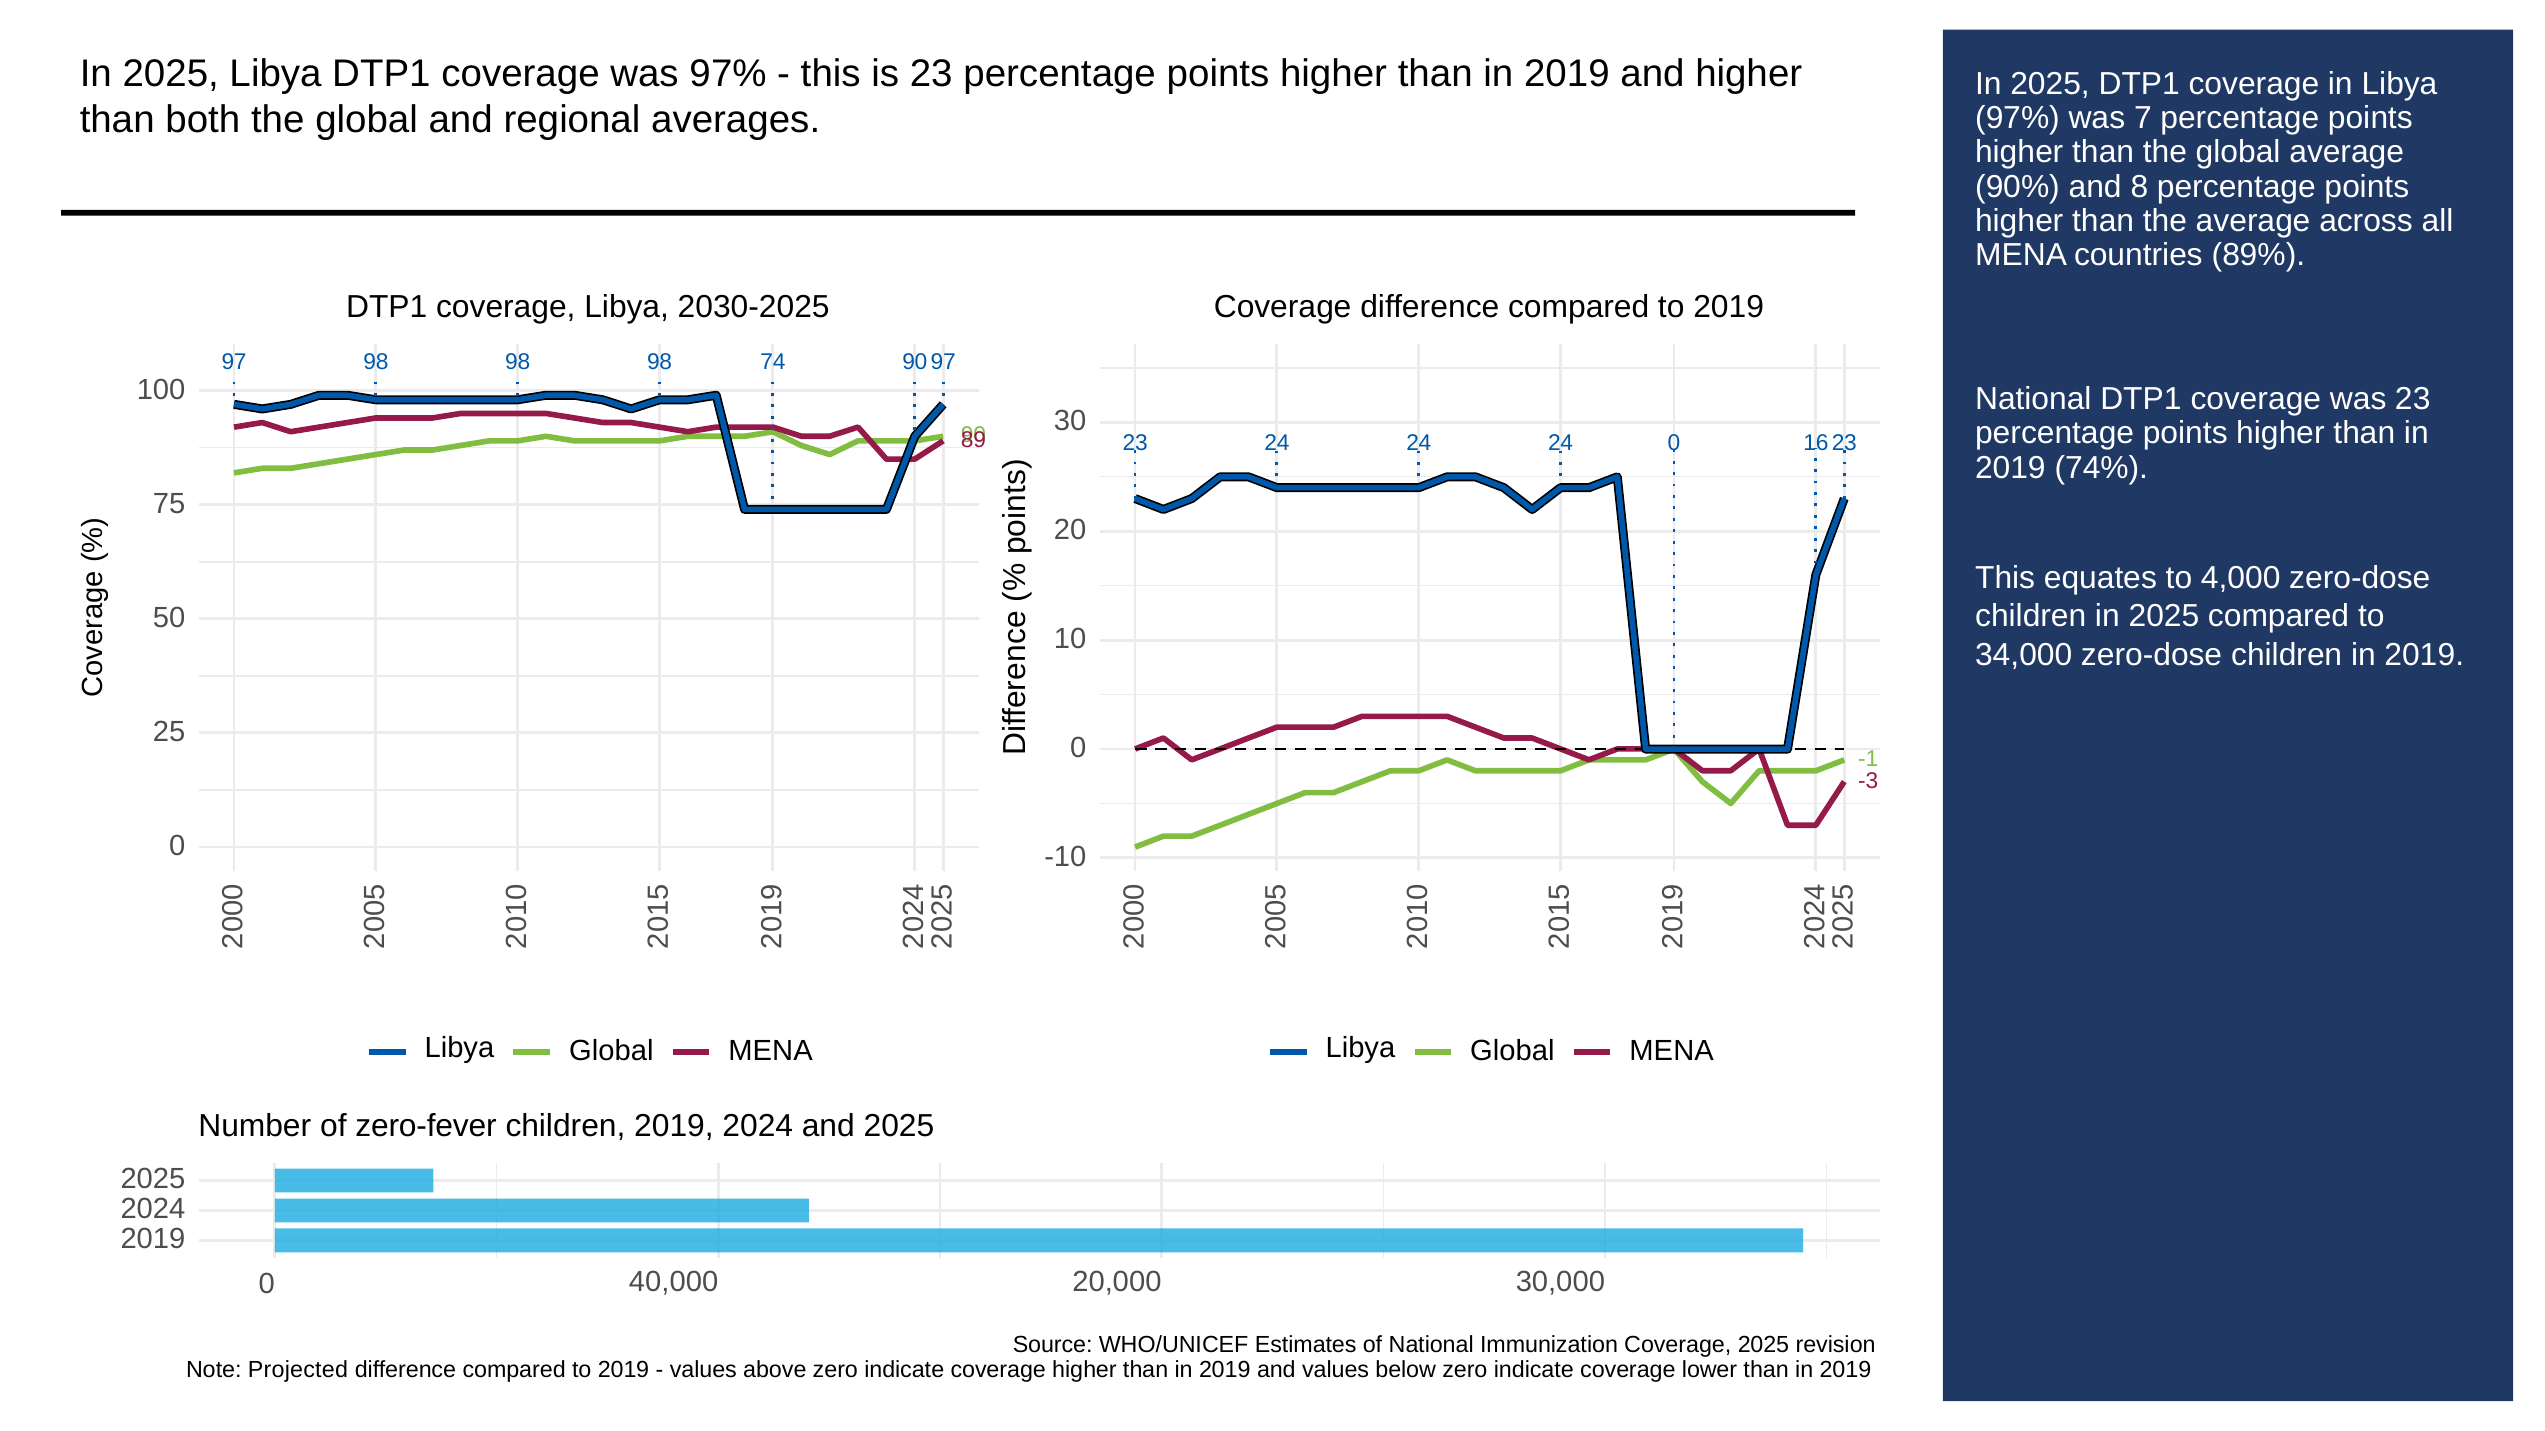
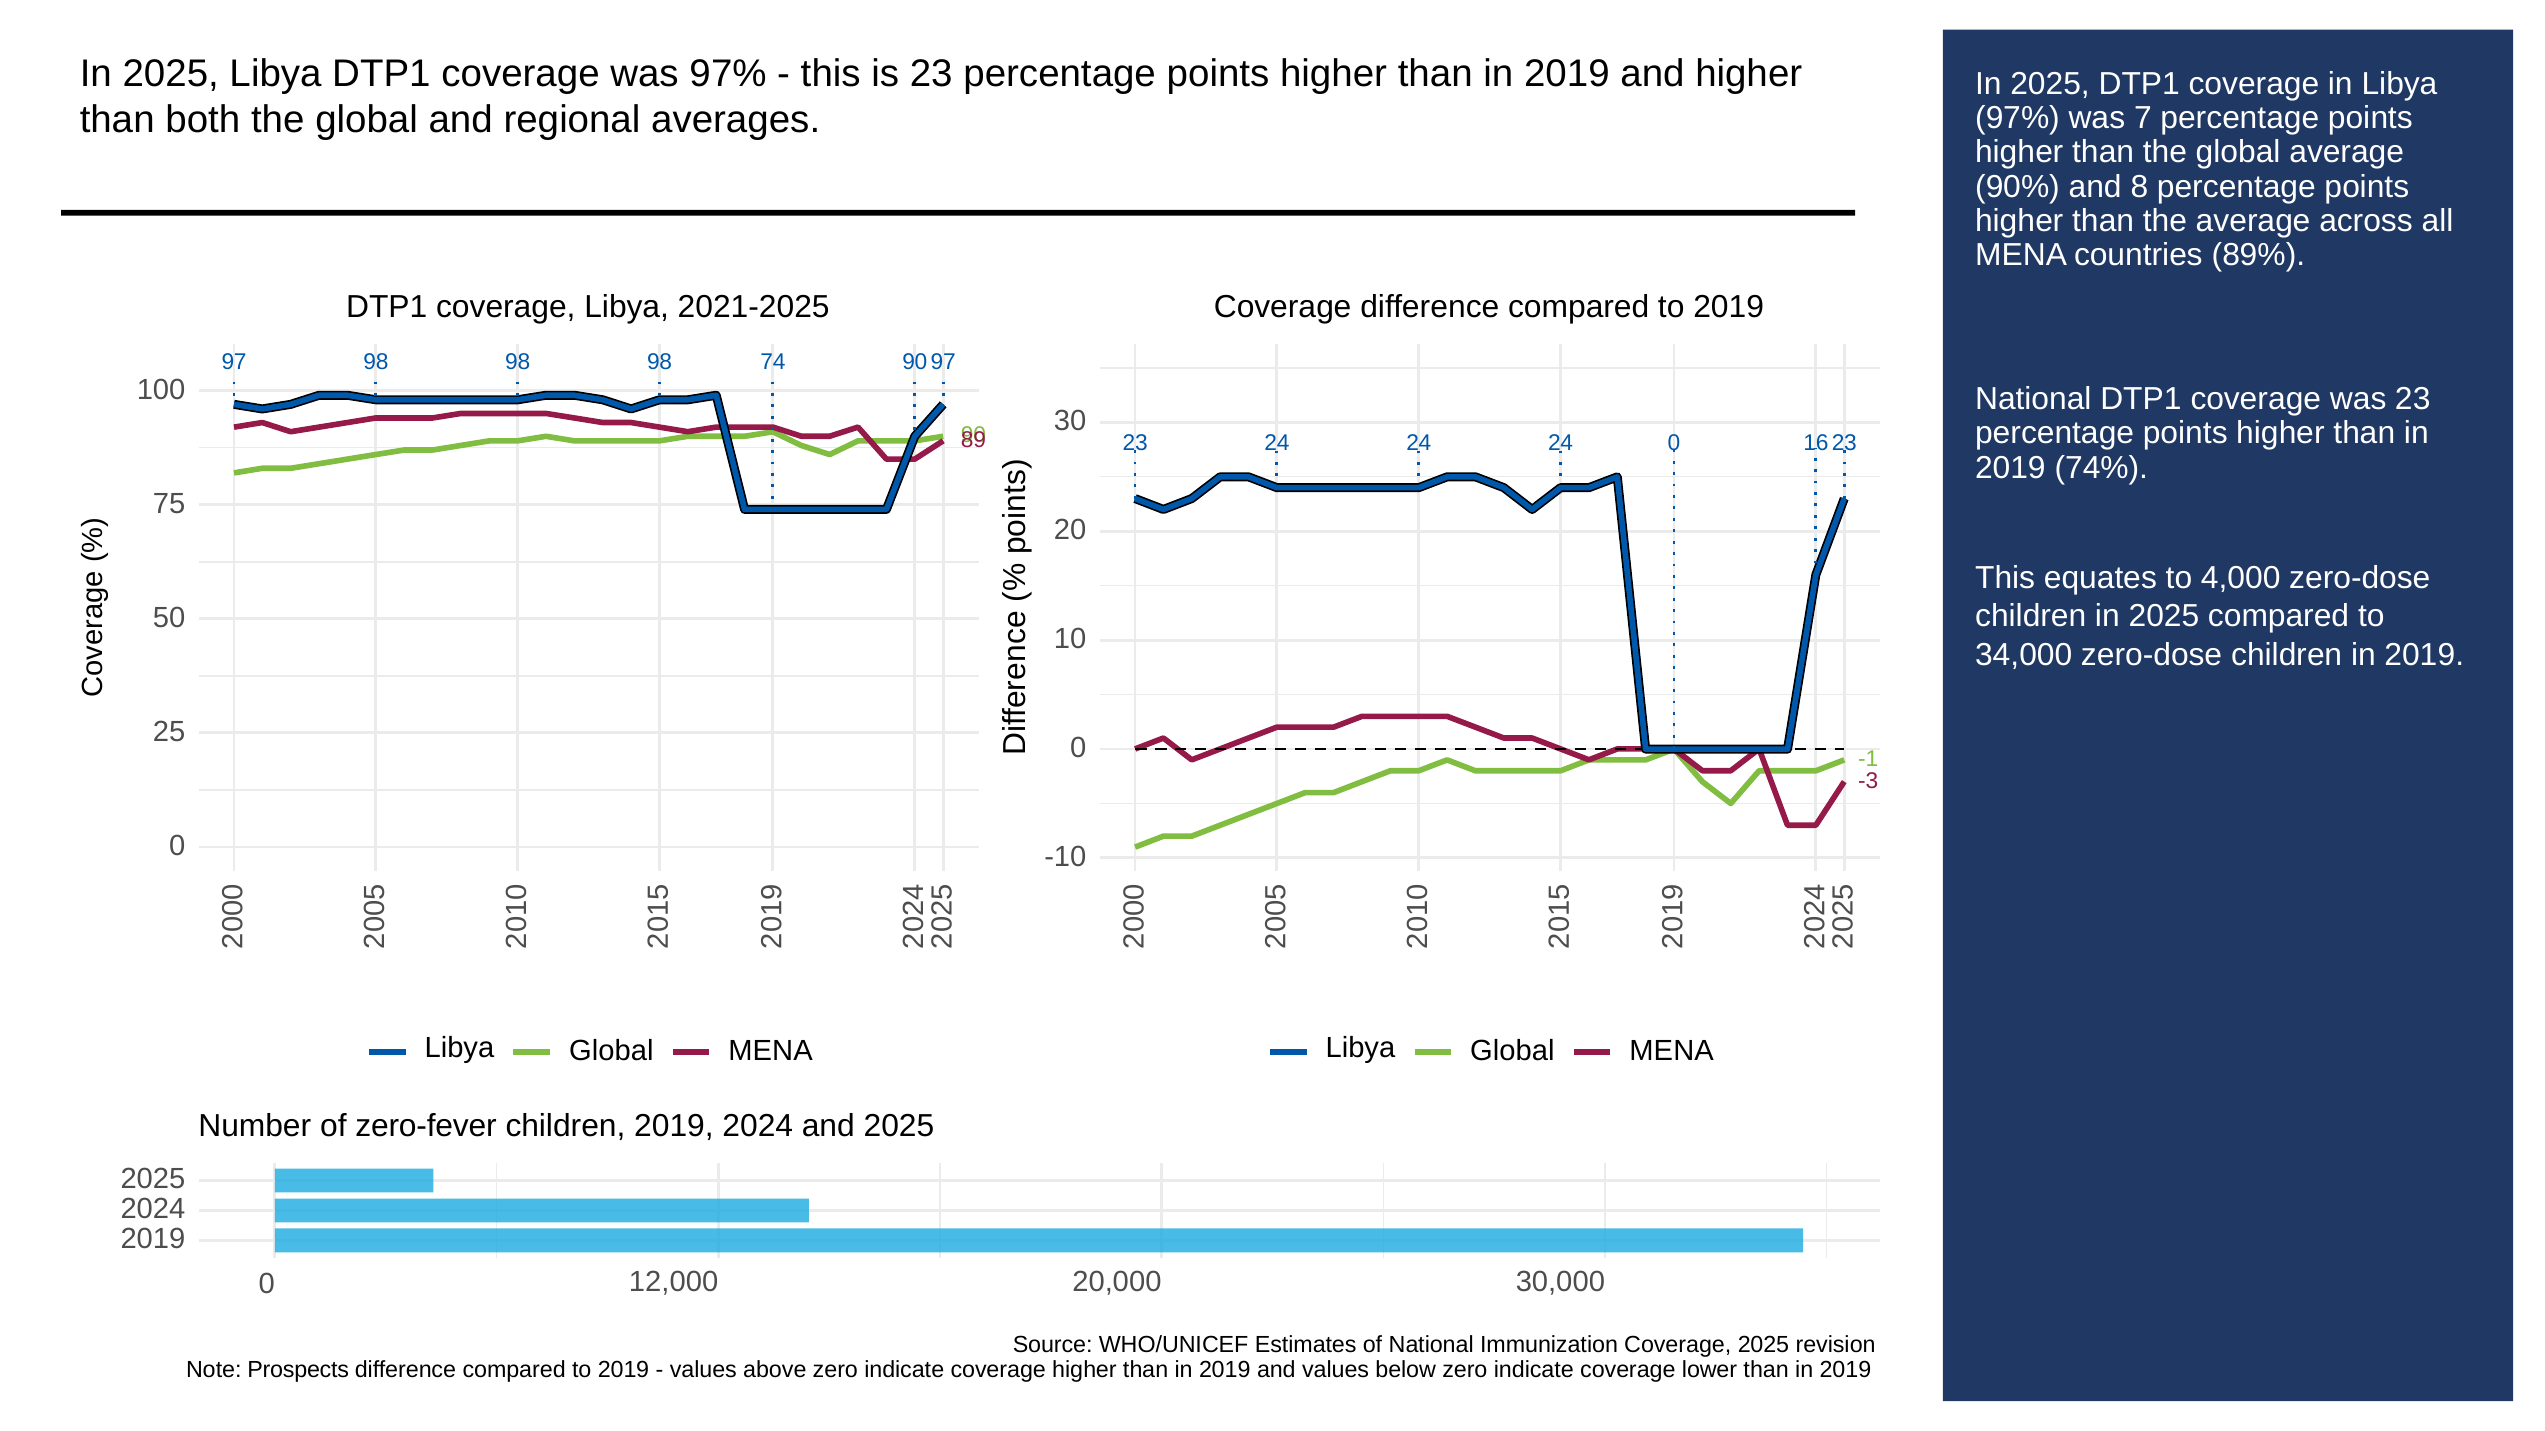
2030-2025: 2030-2025 -> 2021-2025 (754, 307)
40,000: 40,000 -> 12,000 (674, 1282)
Projected: Projected -> Prospects (298, 1371)
